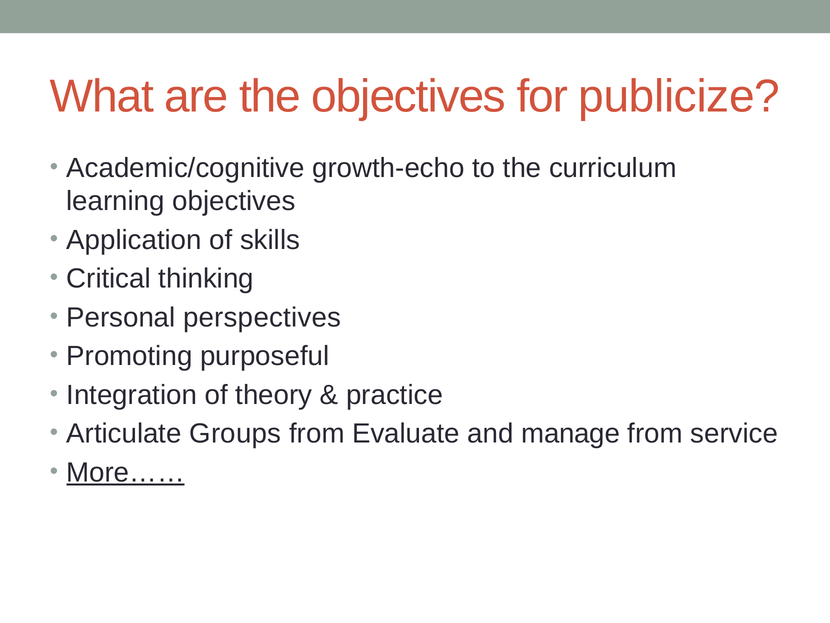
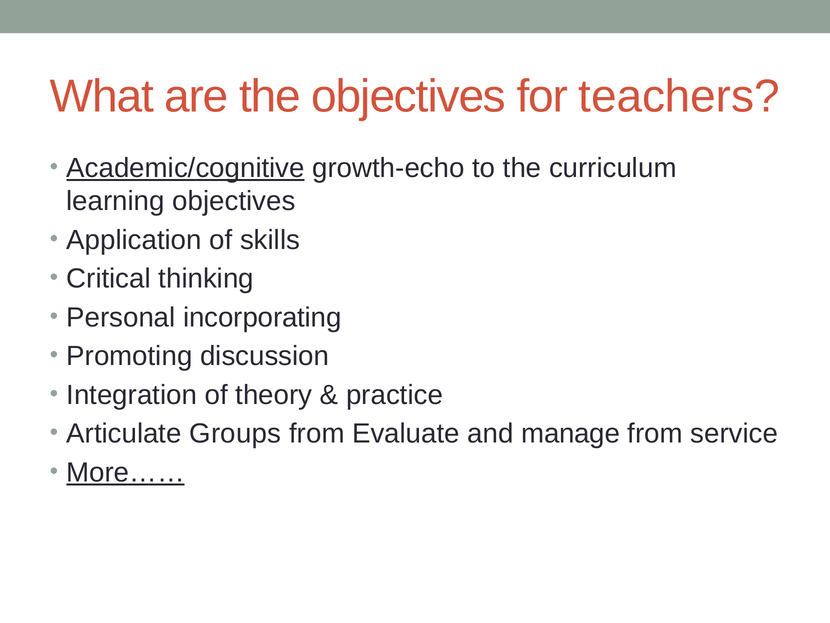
publicize: publicize -> teachers (679, 97)
Academic/cognitive underline: none -> present (186, 168)
perspectives: perspectives -> incorporating (262, 317)
purposeful: purposeful -> discussion (265, 356)
